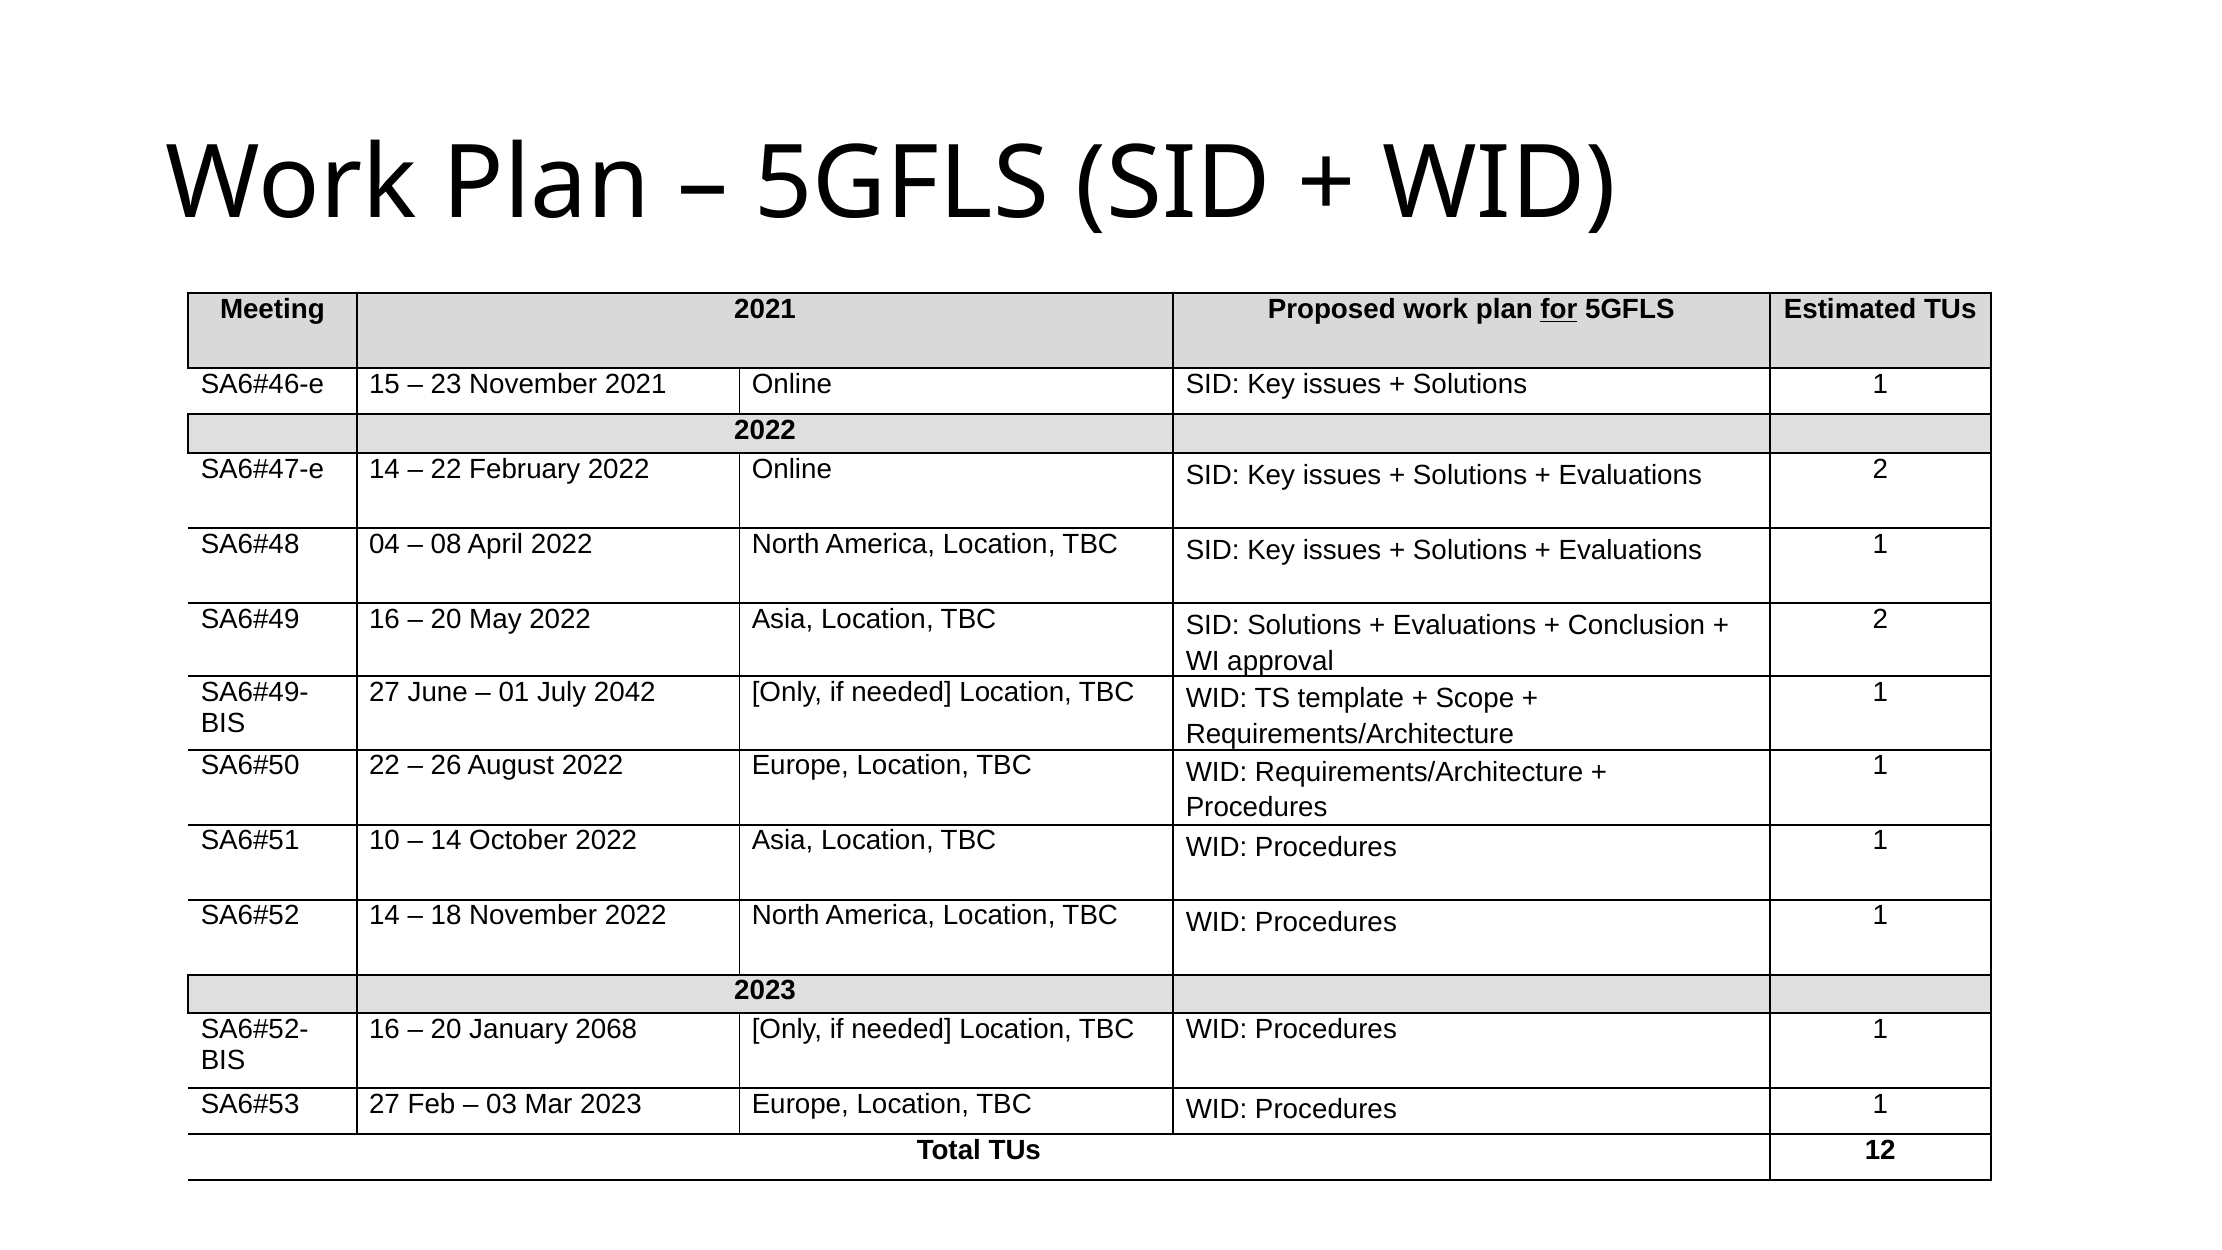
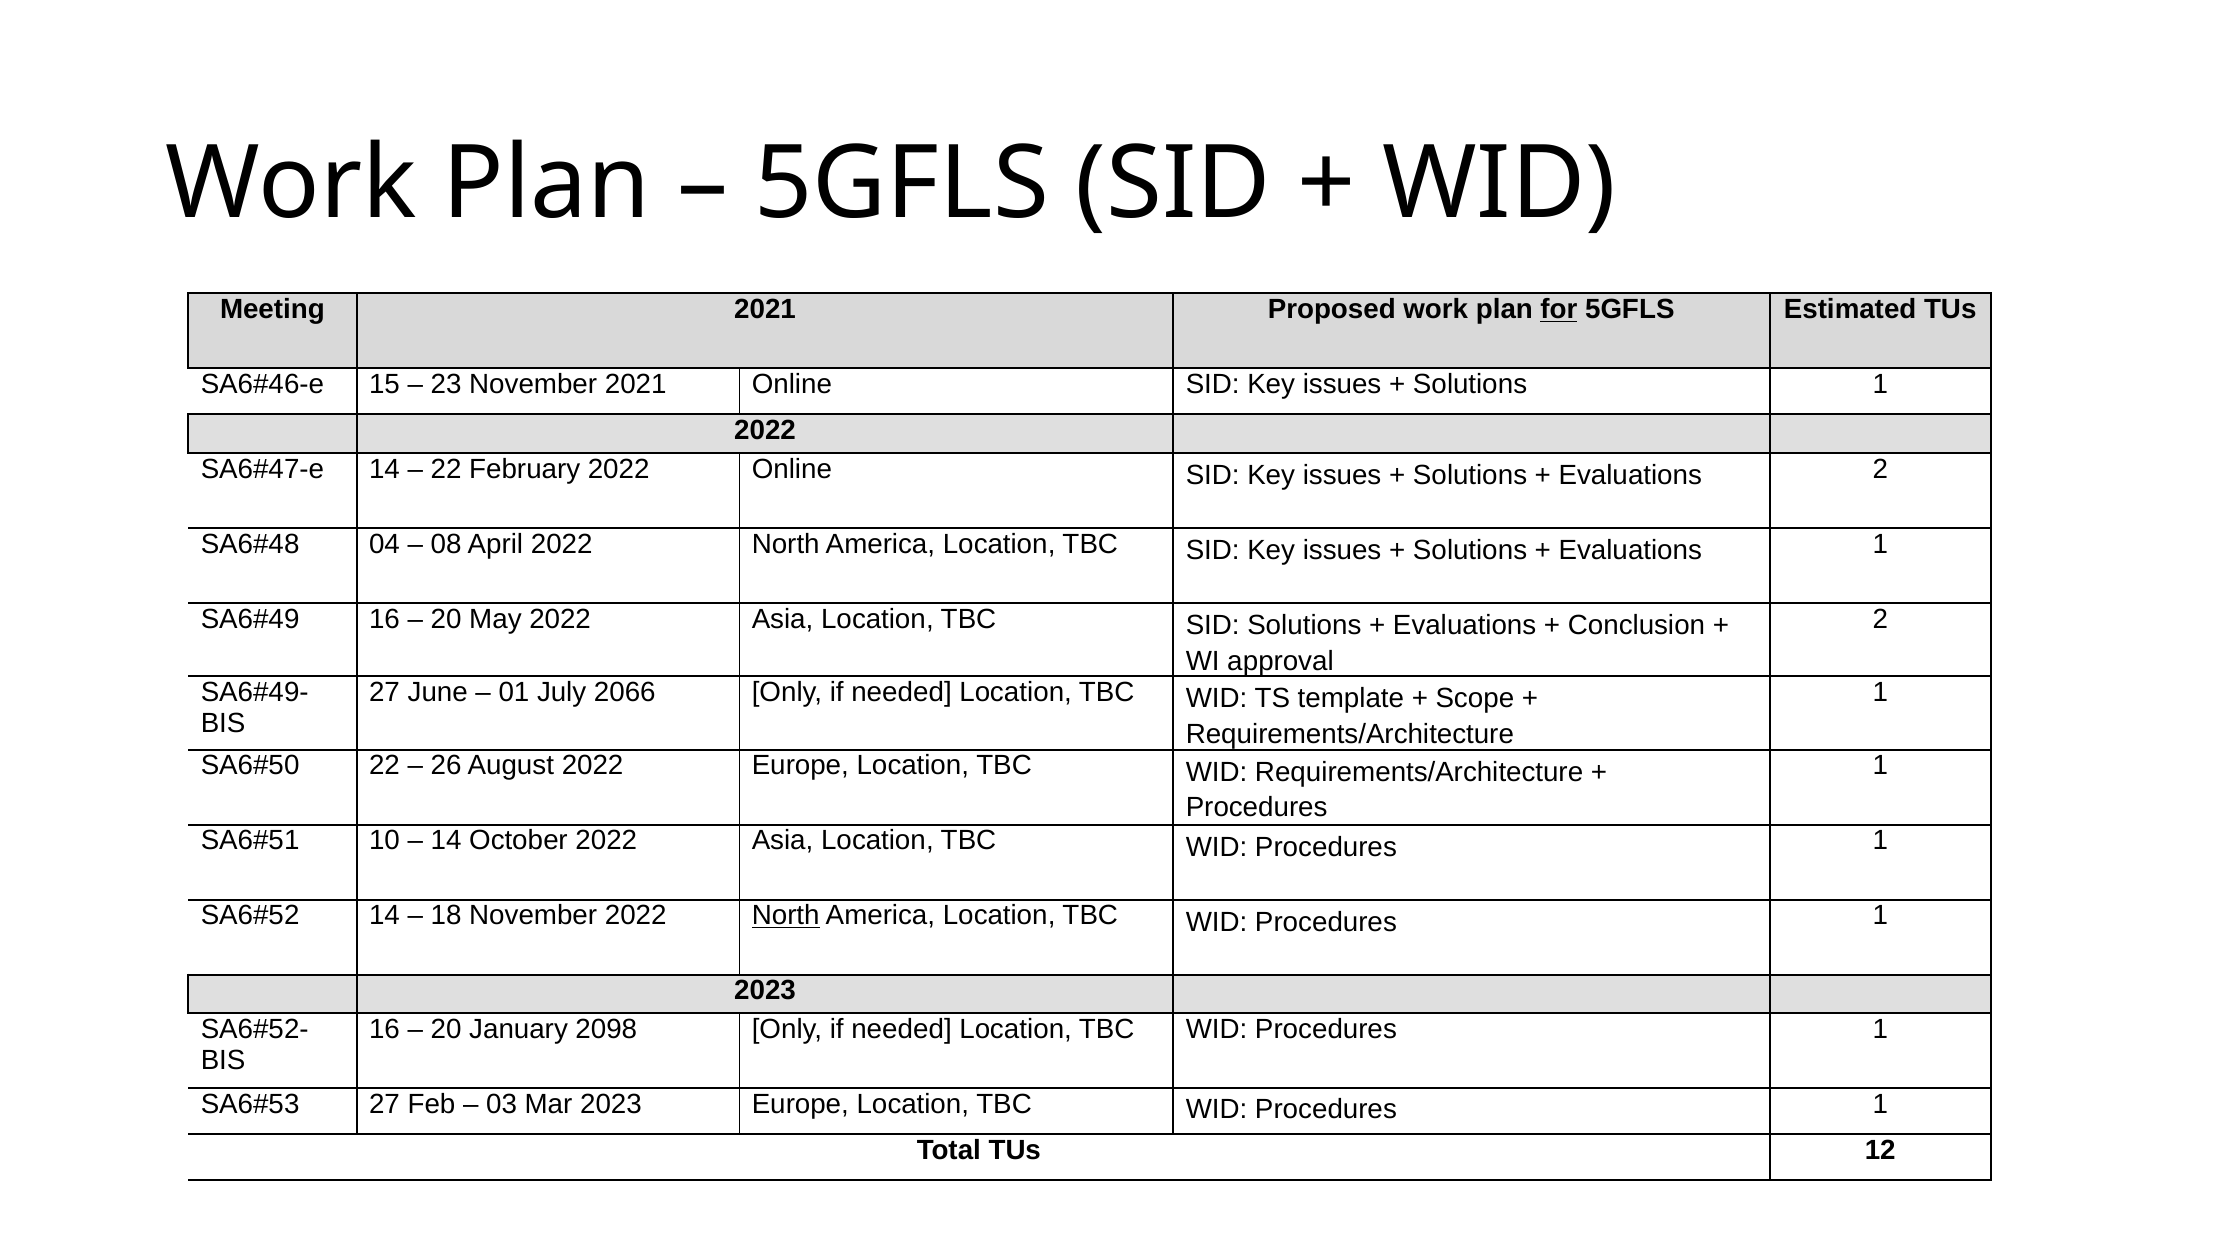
2042: 2042 -> 2066 (625, 692)
North underline: none -> present (786, 916)
2068: 2068 -> 2098 (606, 1029)
